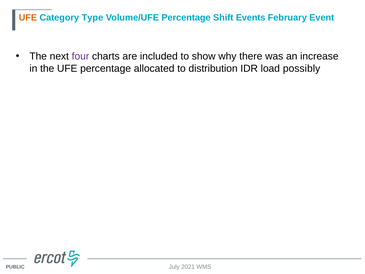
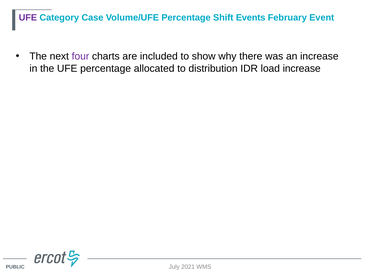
UFE colour: orange -> purple (28, 18)
Type: Type -> Case (92, 18)
load possibly: possibly -> increase (302, 68)
